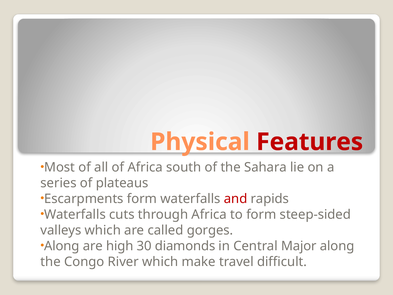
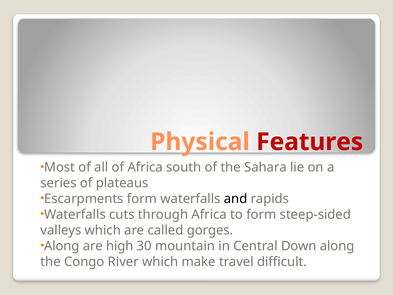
and colour: red -> black (236, 199)
diamonds: diamonds -> mountain (185, 246)
Major: Major -> Down (299, 246)
